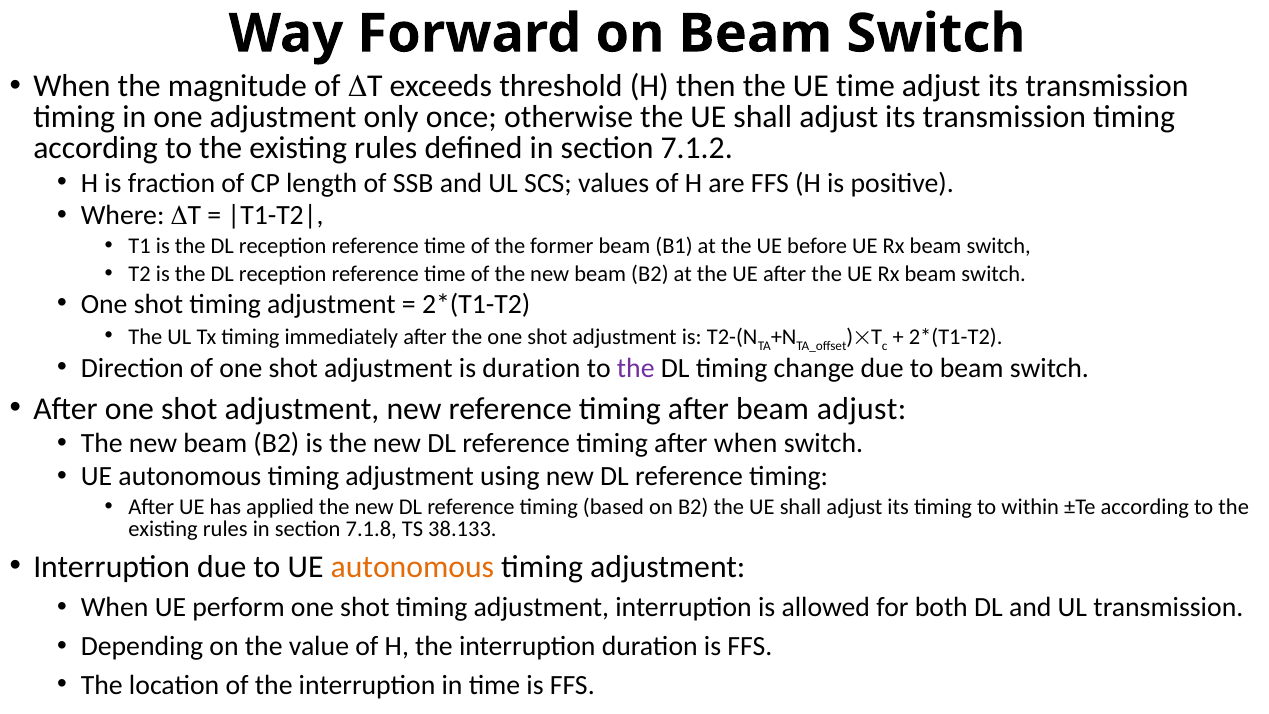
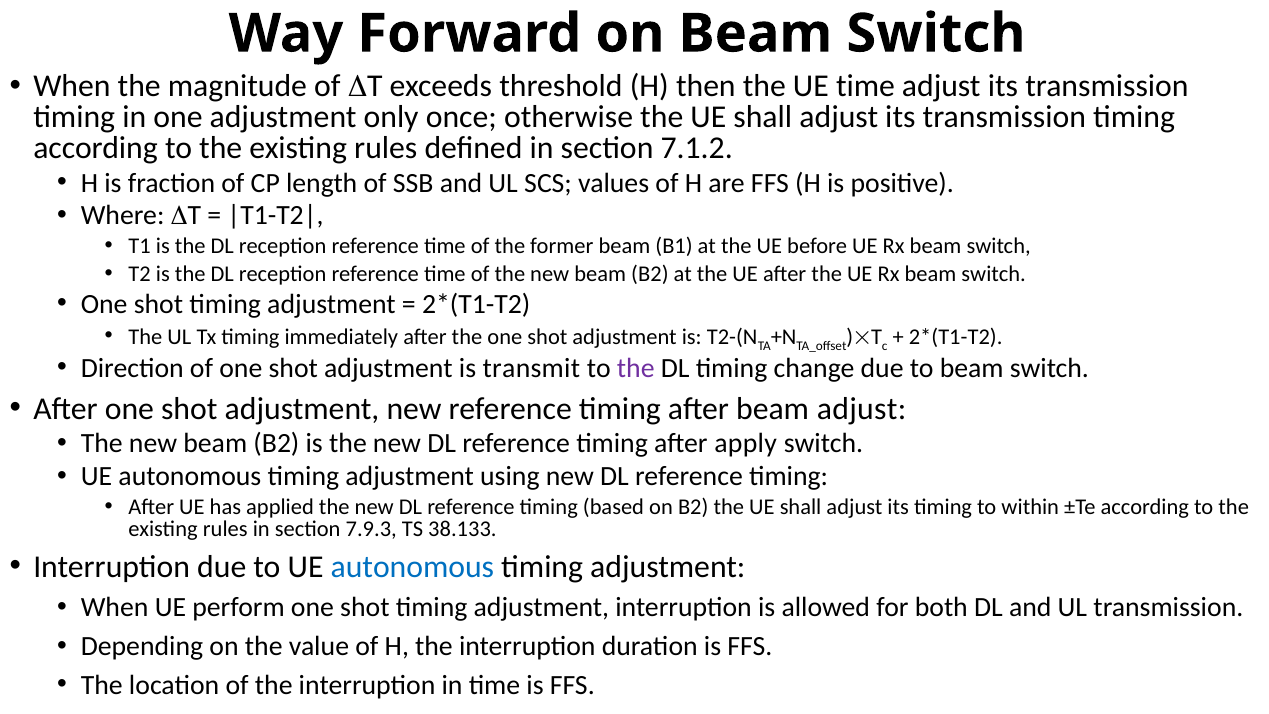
is duration: duration -> transmit (531, 368)
after when: when -> apply (746, 444)
7.1.8: 7.1.8 -> 7.9.3 (371, 529)
autonomous colour: orange -> blue (412, 567)
